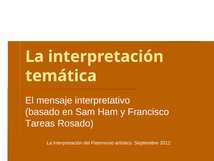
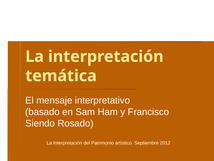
Tareas: Tareas -> Siendo (40, 123)
